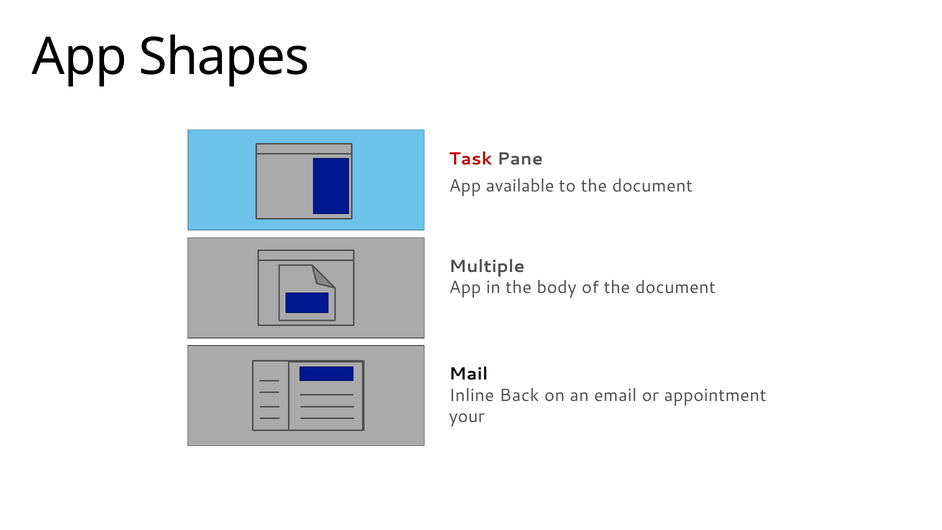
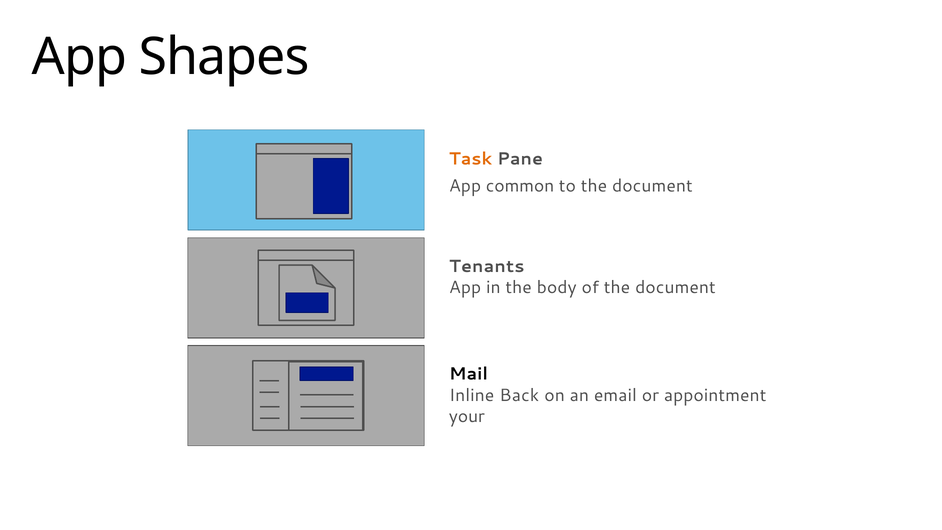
Task colour: red -> orange (471, 159)
available: available -> common (520, 186)
Multiple: Multiple -> Tenants (487, 266)
